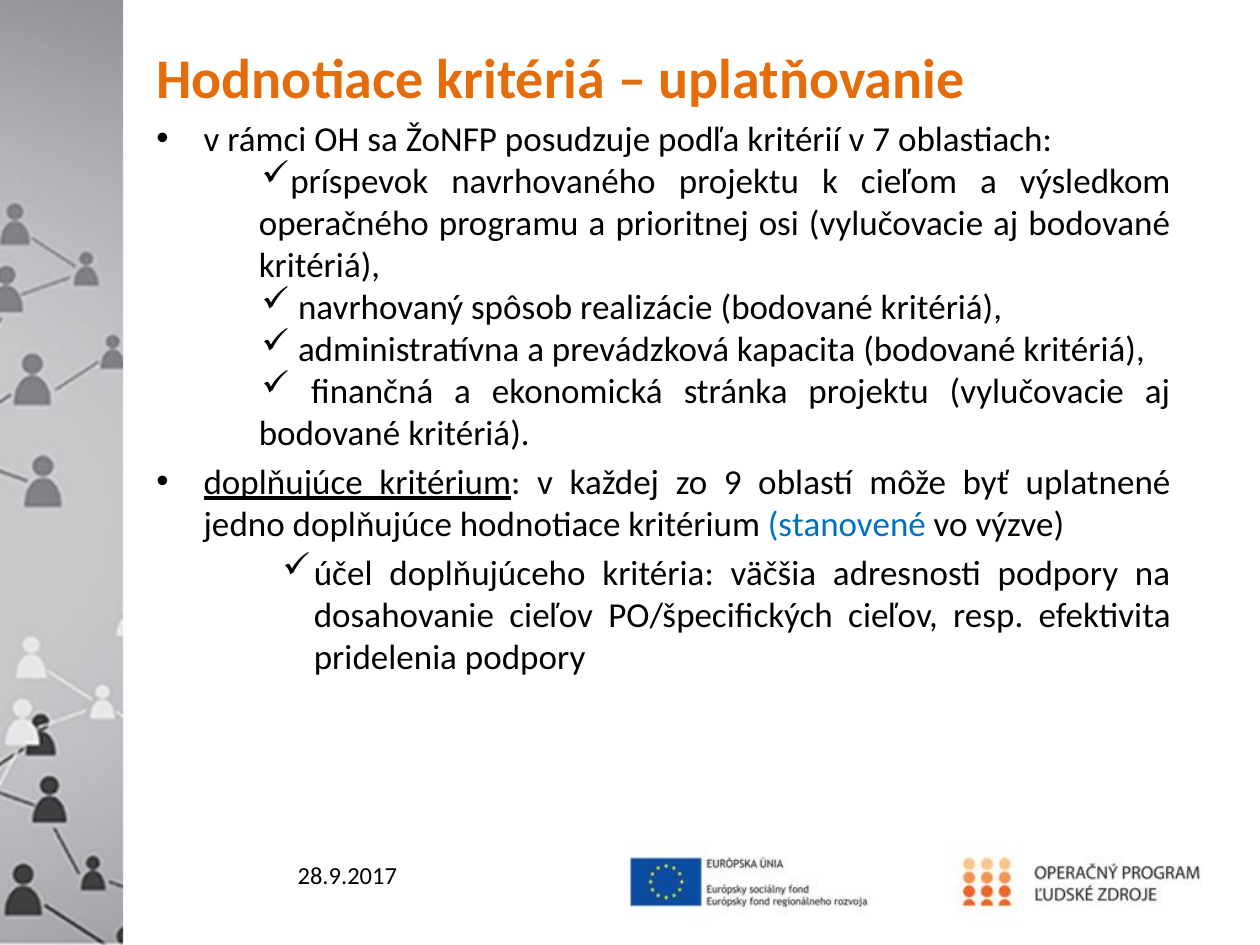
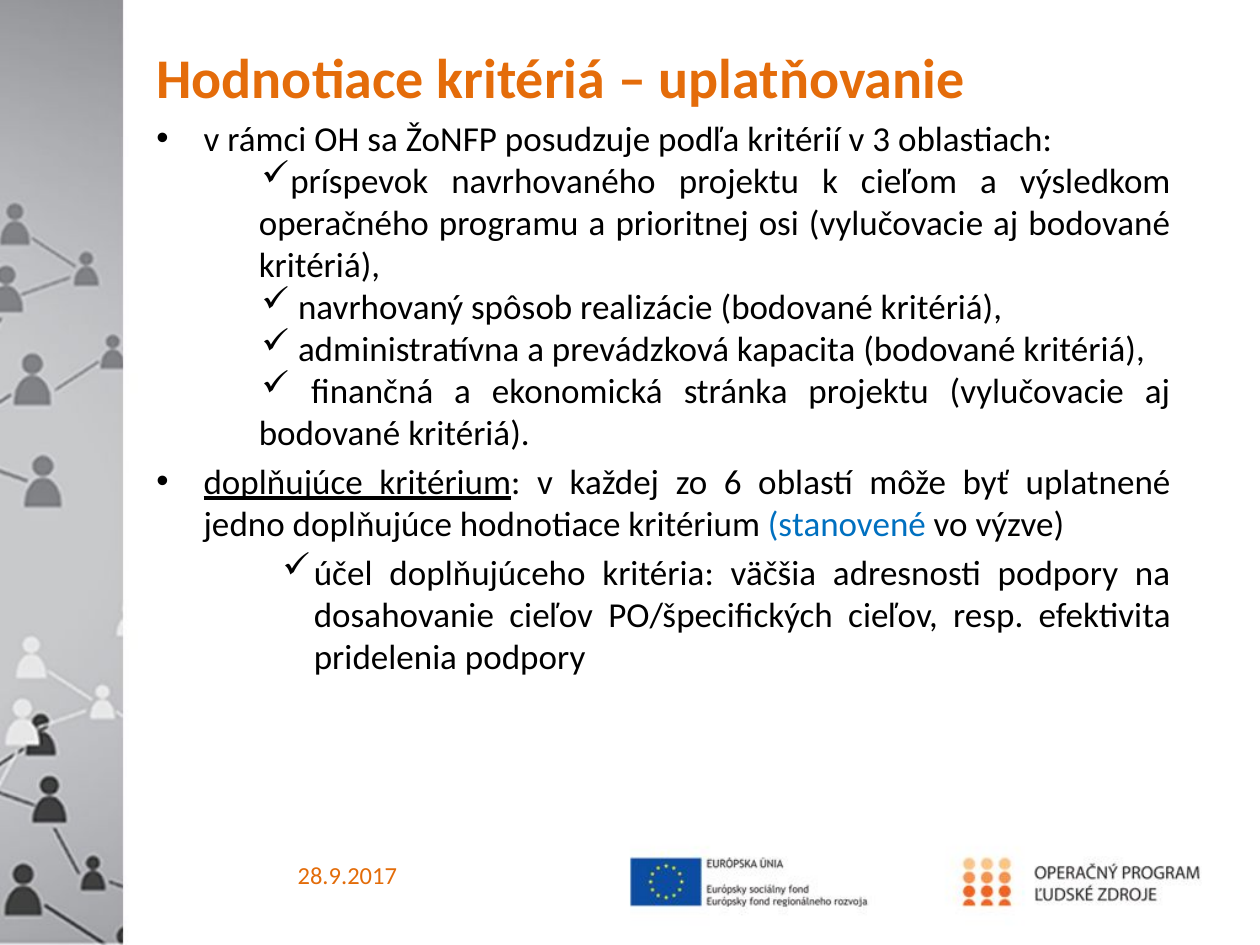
7: 7 -> 3 (881, 140)
9: 9 -> 6 (733, 483)
28.9.2017 colour: black -> orange (347, 876)
